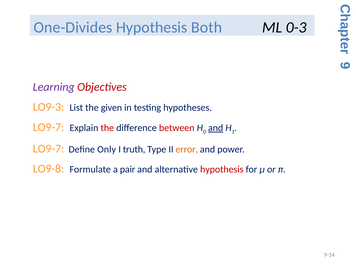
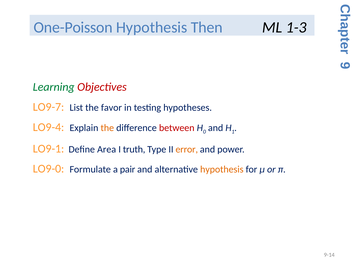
One-Divides: One-Divides -> One-Poisson (73, 27)
Both: Both -> Then (207, 27)
0-3: 0-3 -> 1-3 (296, 27)
Learning colour: purple -> green (54, 87)
LO9-3: LO9-3 -> LO9-7 (49, 107)
given: given -> favor (111, 108)
LO9-7: LO9-7 -> LO9-4 (49, 127)
the colour: red -> orange (107, 128)
and underline: present -> none (216, 128)
LO9-7: LO9-7 -> LO9-1 (49, 149)
Only: Only -> Area (107, 149)
LO9-8: LO9-8 -> LO9-0 (49, 169)
hypothesis colour: red -> orange (222, 169)
